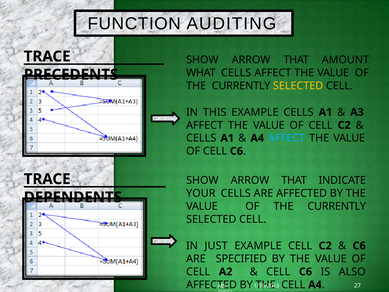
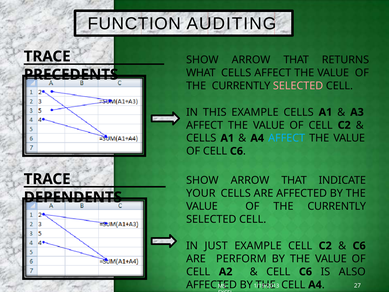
AMOUNT: AMOUNT -> RETURNS (345, 60)
SELECTED colour: yellow -> pink (298, 86)
SPECIFIED: SPECIFIED -> PERFORM (241, 259)
